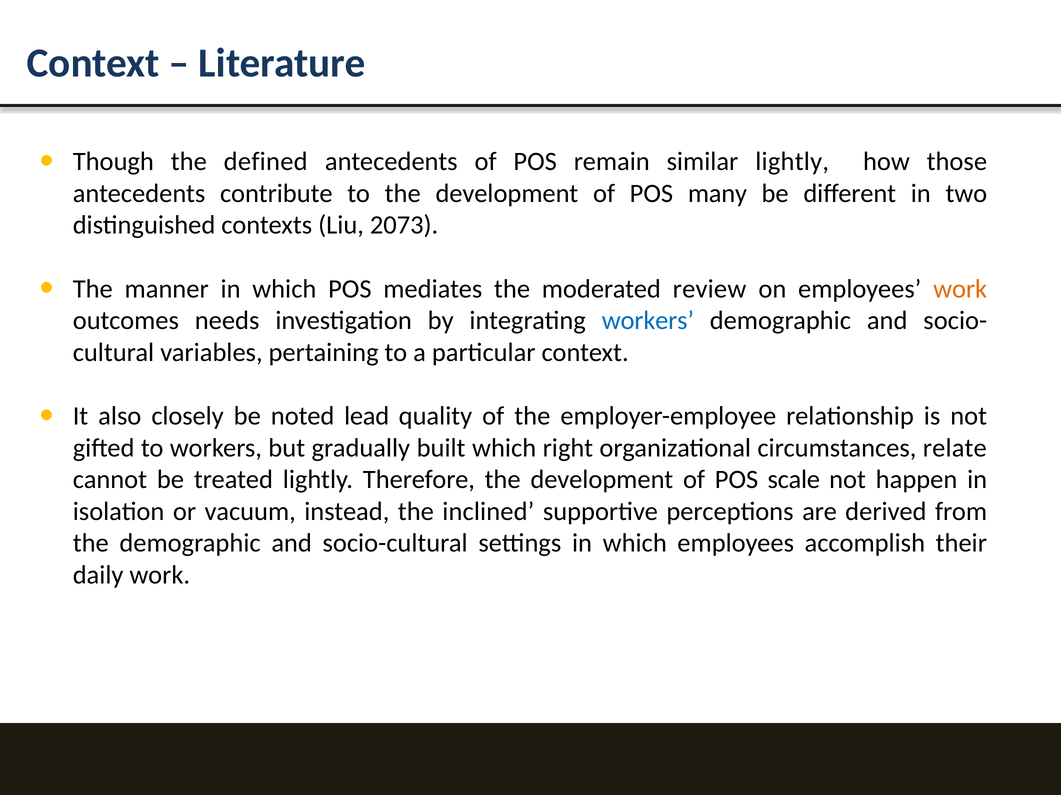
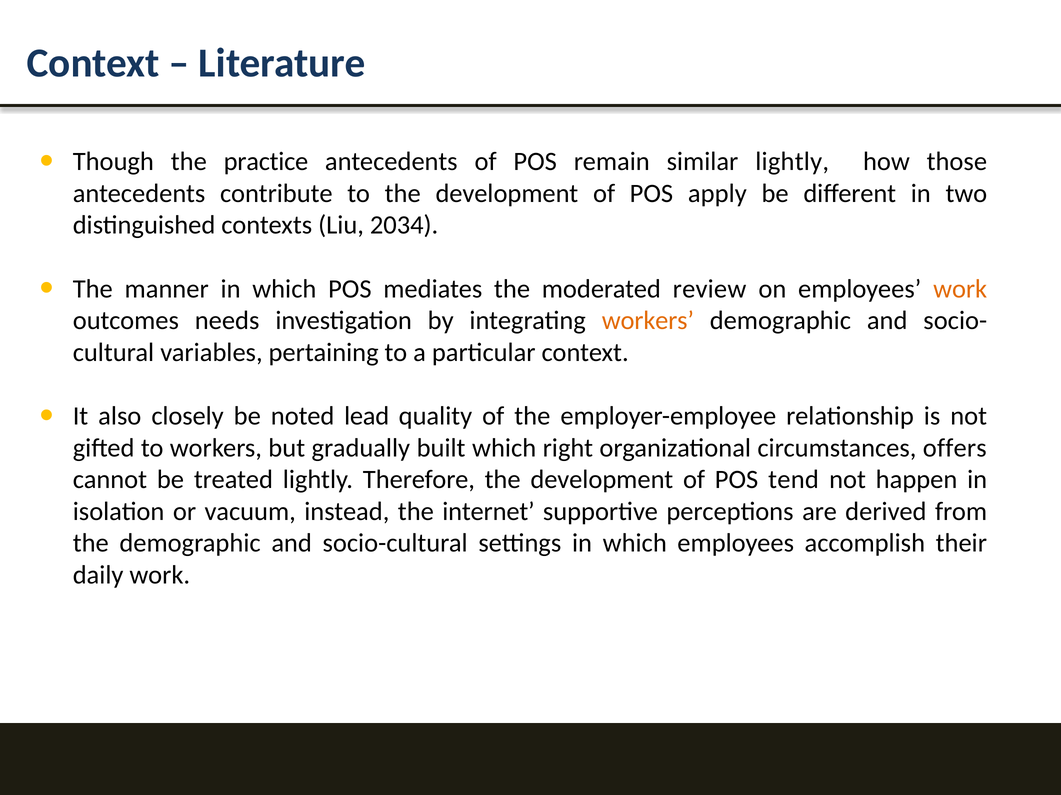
defined: defined -> practice (266, 162)
many: many -> apply (717, 194)
2073: 2073 -> 2034 (404, 225)
workers colour: blue -> orange (648, 321)
relate: relate -> offers (955, 448)
scale: scale -> tend (794, 480)
inclined: inclined -> internet (488, 512)
